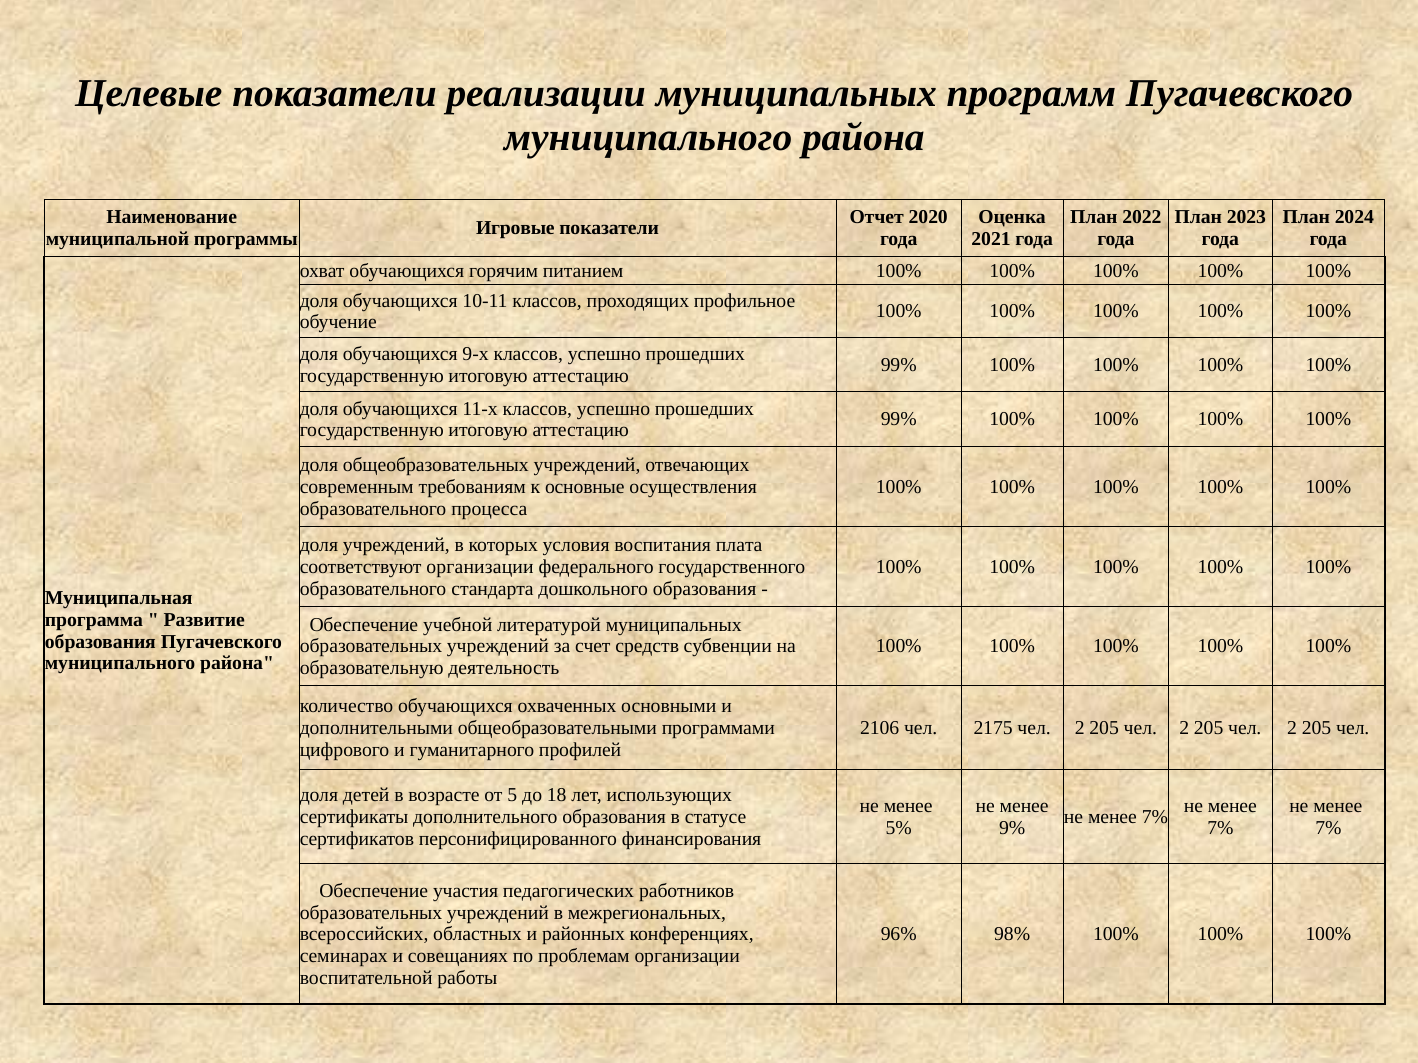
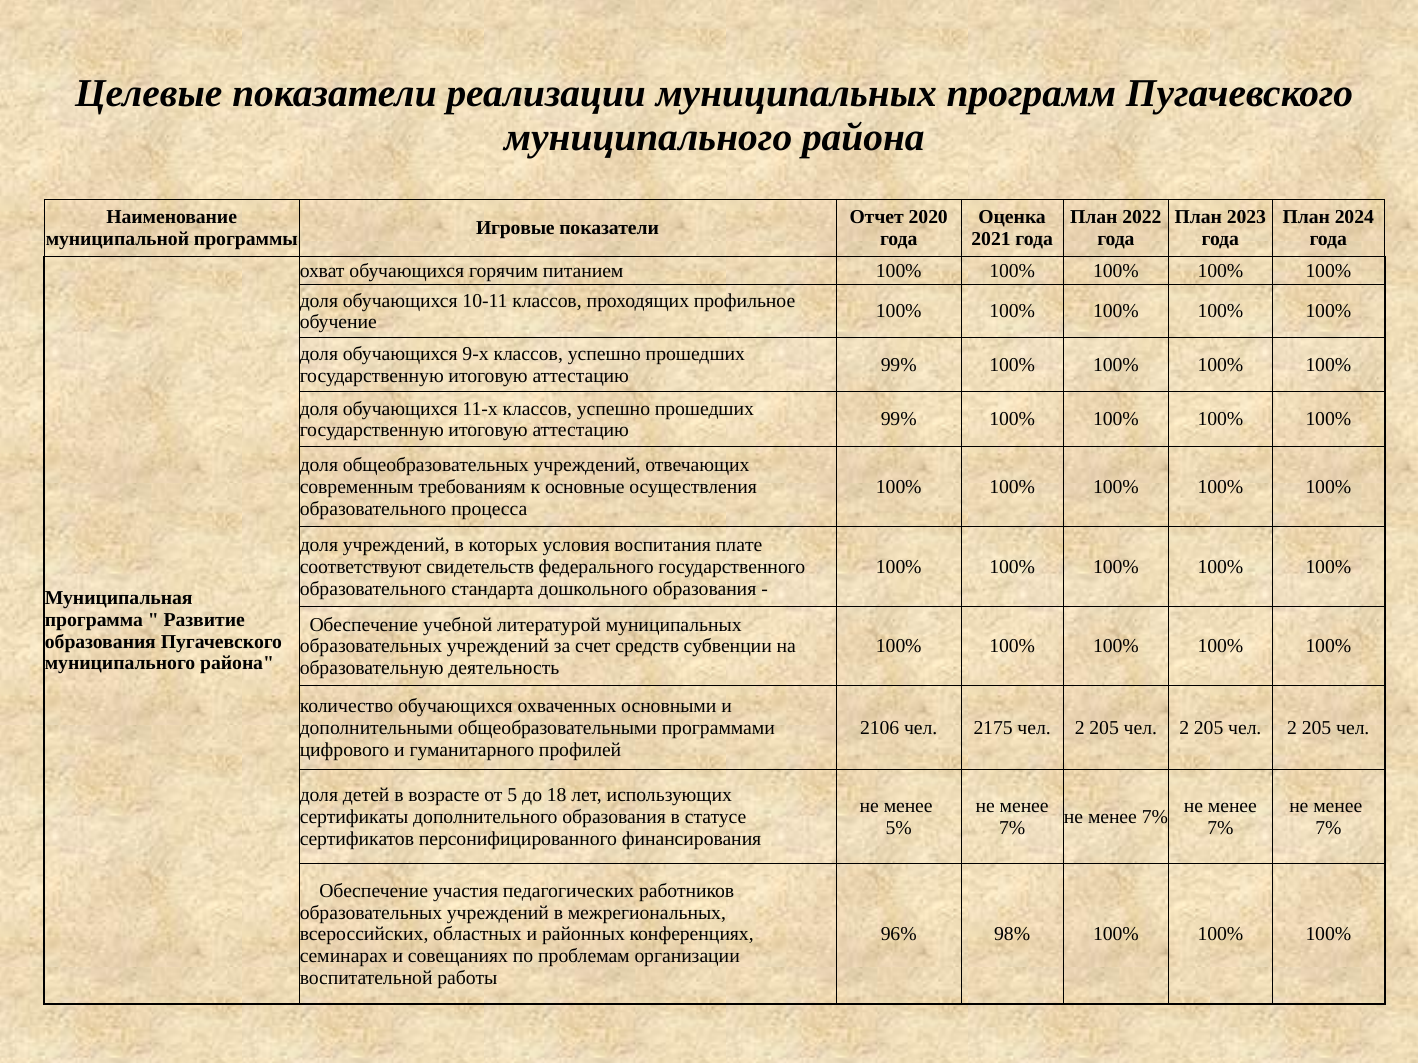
плата: плата -> плате (739, 545)
соответствуют организации: организации -> свидетельств (480, 567)
9%: 9% -> 7% (1012, 828)
